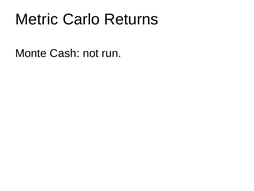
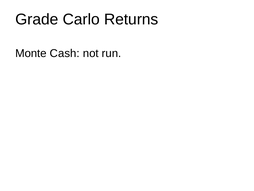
Metric: Metric -> Grade (37, 19)
